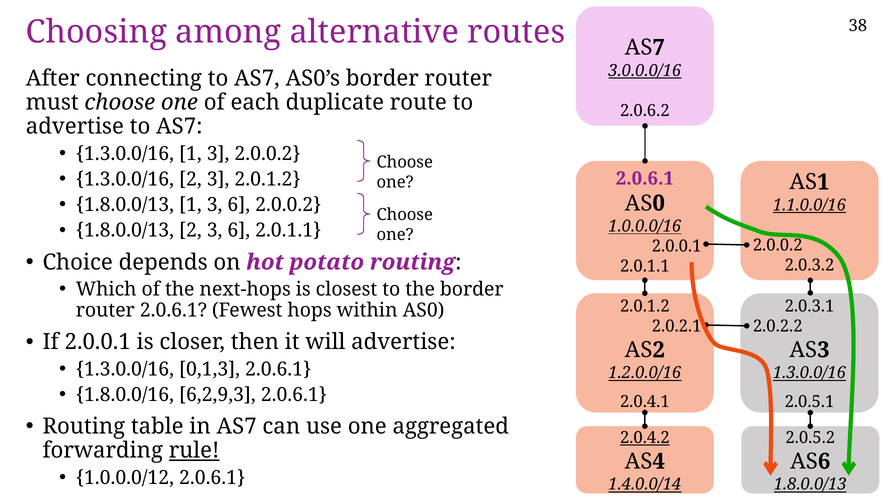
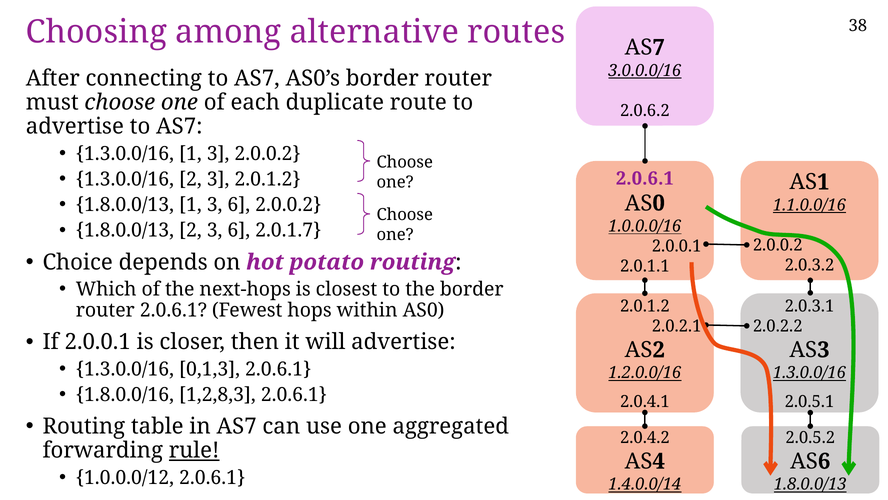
6 2.0.1.1: 2.0.1.1 -> 2.0.1.7 (288, 230)
6,2,9,3: 6,2,9,3 -> 1,2,8,3 (217, 394)
2.0.4.2 underline: present -> none (645, 437)
